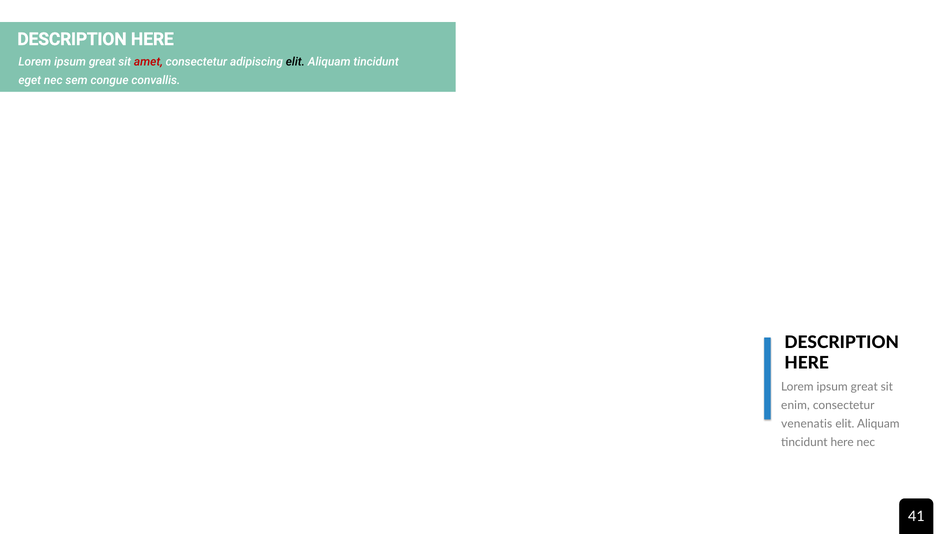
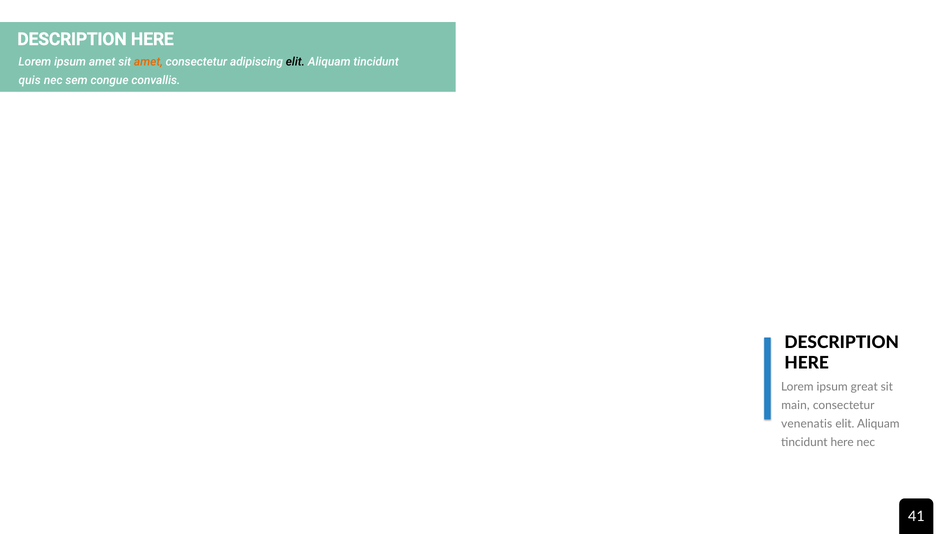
great: great -> amet (102, 62)
amet colour: red -> orange (148, 62)
eget: eget -> quis (30, 81)
enim: enim -> main (795, 405)
